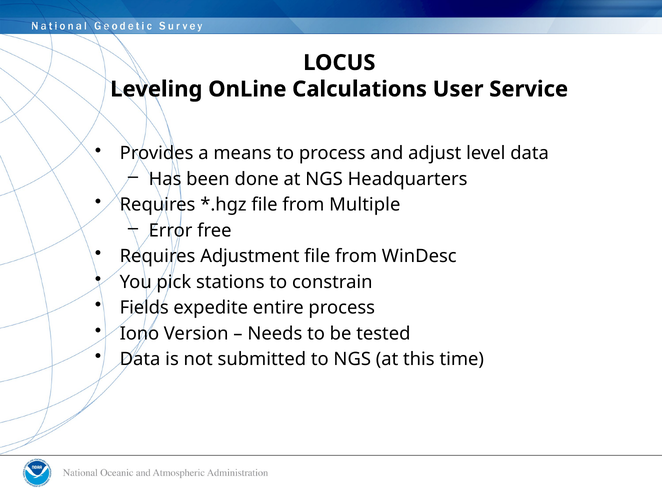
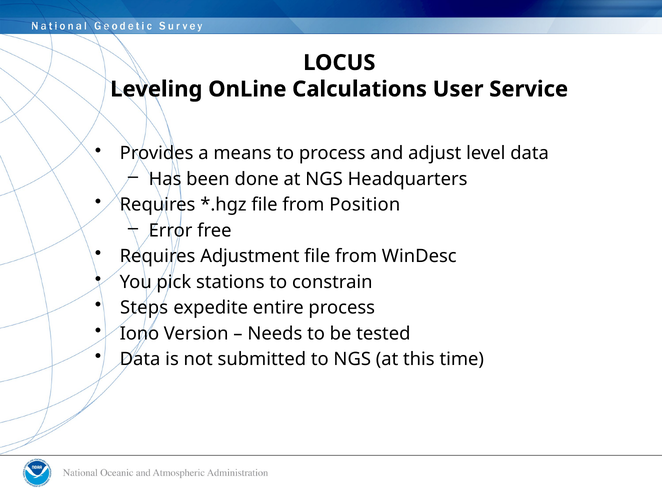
Multiple: Multiple -> Position (365, 205)
Fields: Fields -> Steps (144, 308)
